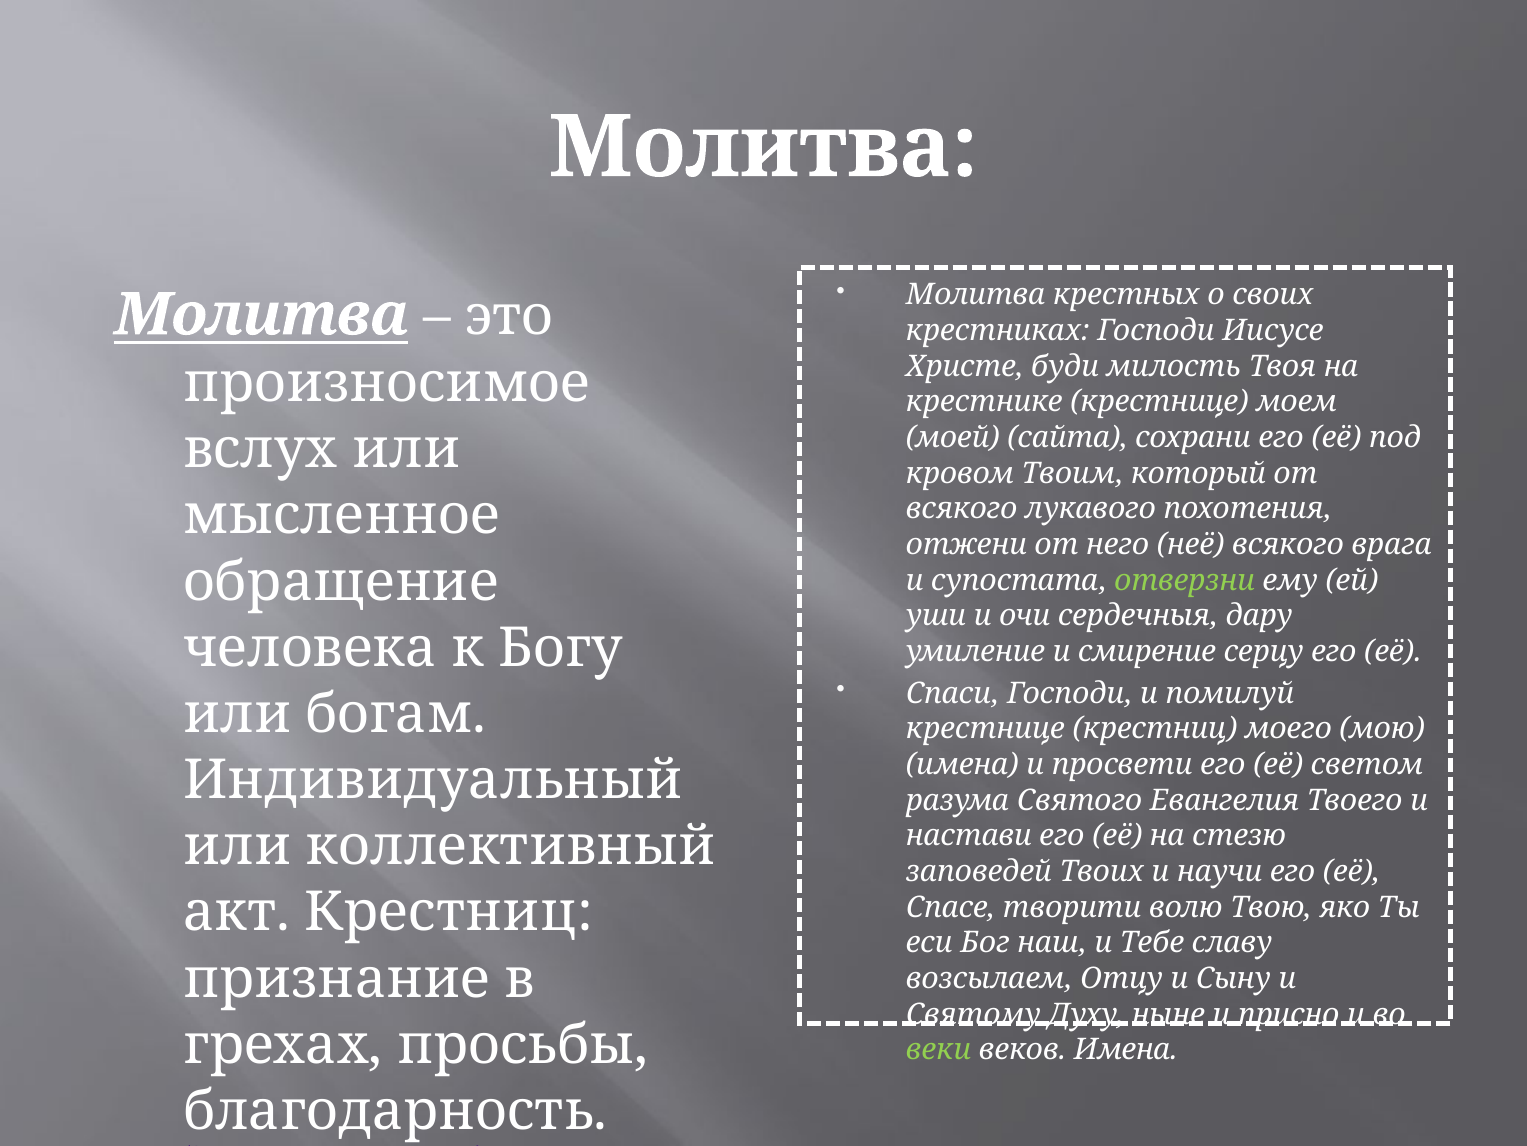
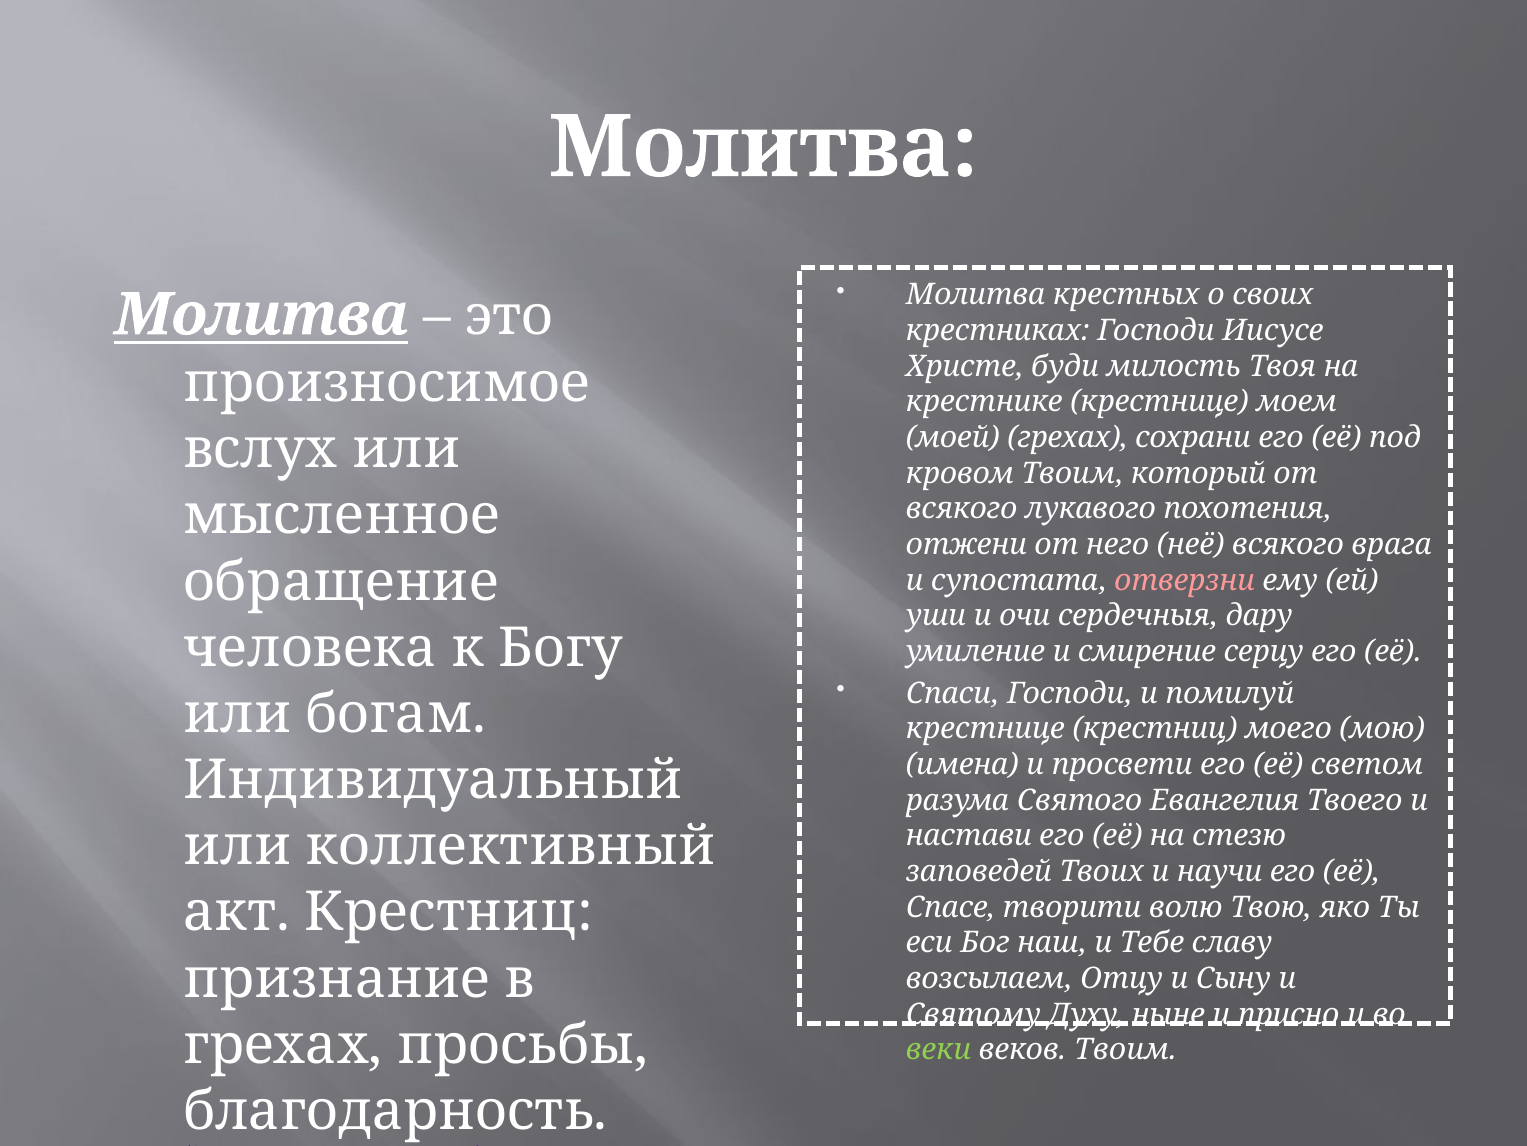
моей сайта: сайта -> грехах (1068, 437)
отверзни colour: light green -> pink (1185, 580)
веков Имена: Имена -> Твоим (1125, 1049)
